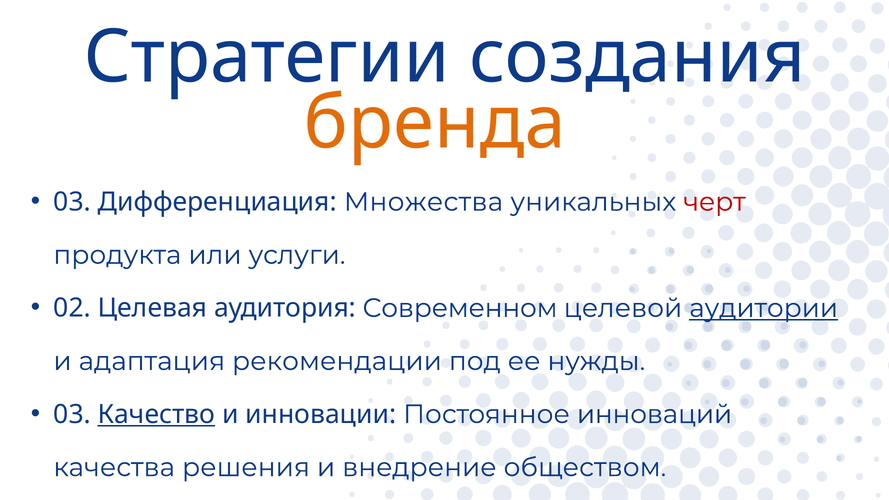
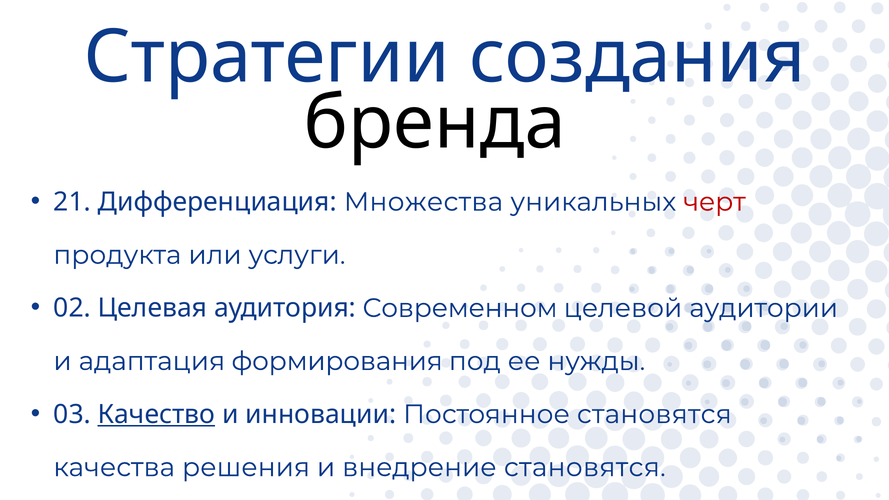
бренда colour: orange -> black (435, 123)
03: 03 -> 21 (72, 202)
аудитории underline: present -> none (764, 308)
рекомендации: рекомендации -> формирования (337, 361)
Постоянное инноваций: инноваций -> становятся (654, 414)
внедрение обществом: обществом -> становятся (585, 467)
